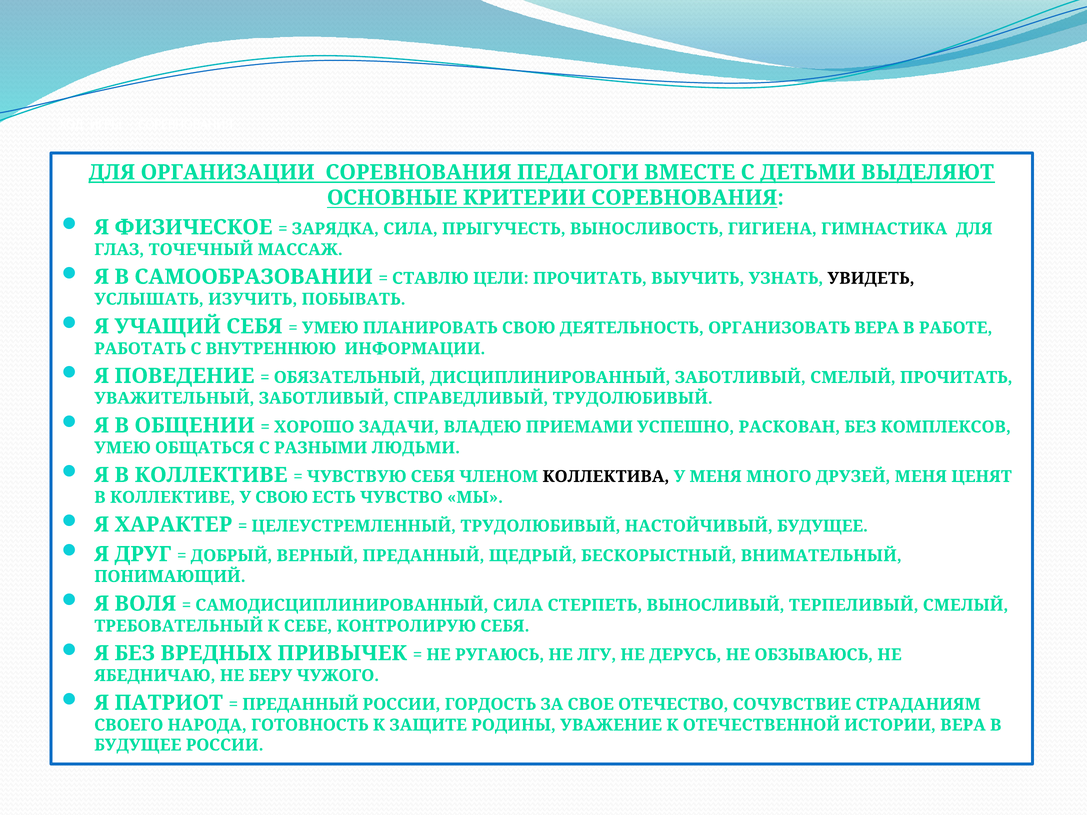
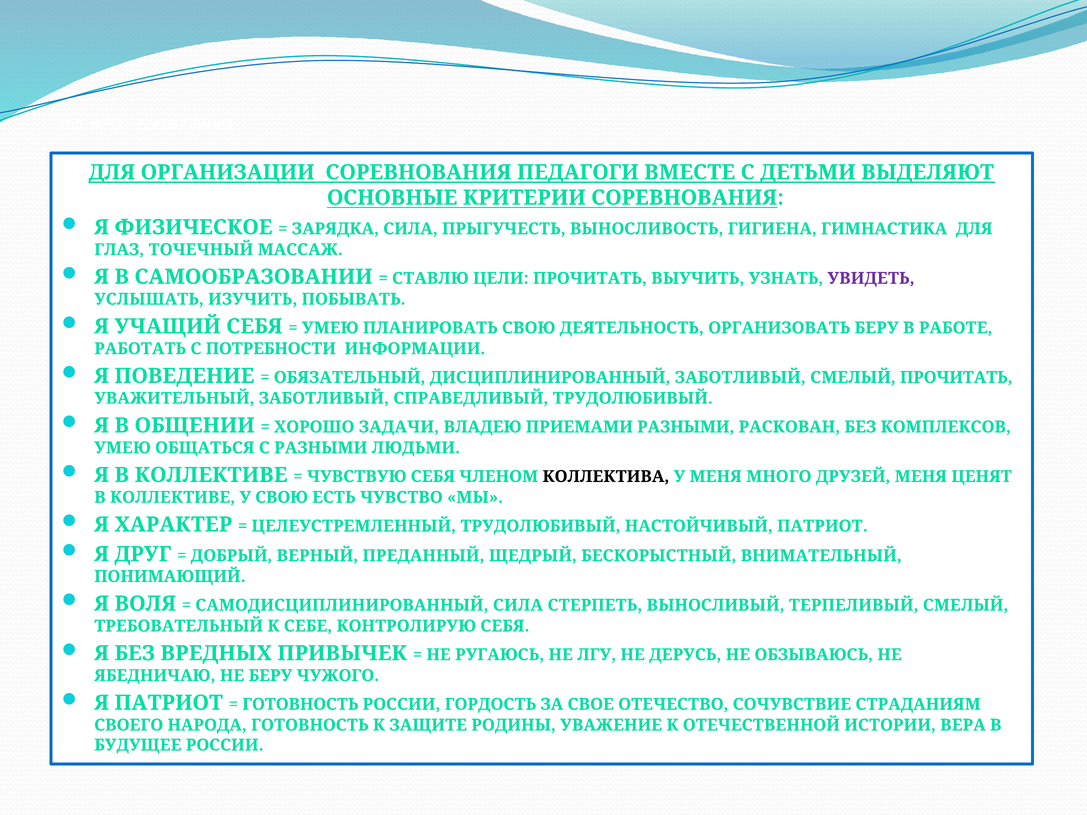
УВИДЕТЬ colour: black -> purple (871, 278)
ОРГАНИЗОВАТЬ ВЕРА: ВЕРА -> БЕРУ (877, 328)
ВНУТРЕННЮЮ: ВНУТРЕННЮЮ -> ПОТРЕБНОСТИ (271, 349)
ПРИЕМАМИ УСПЕШНО: УСПЕШНО -> РАЗНЫМИ (686, 427)
НАСТОЙЧИВЫЙ БУДУЩЕЕ: БУДУЩЕЕ -> ПАТРИОТ (822, 526)
ПРЕДАННЫЙ: ПРЕДАННЫЙ -> ГОТОВНОСТЬ (300, 704)
